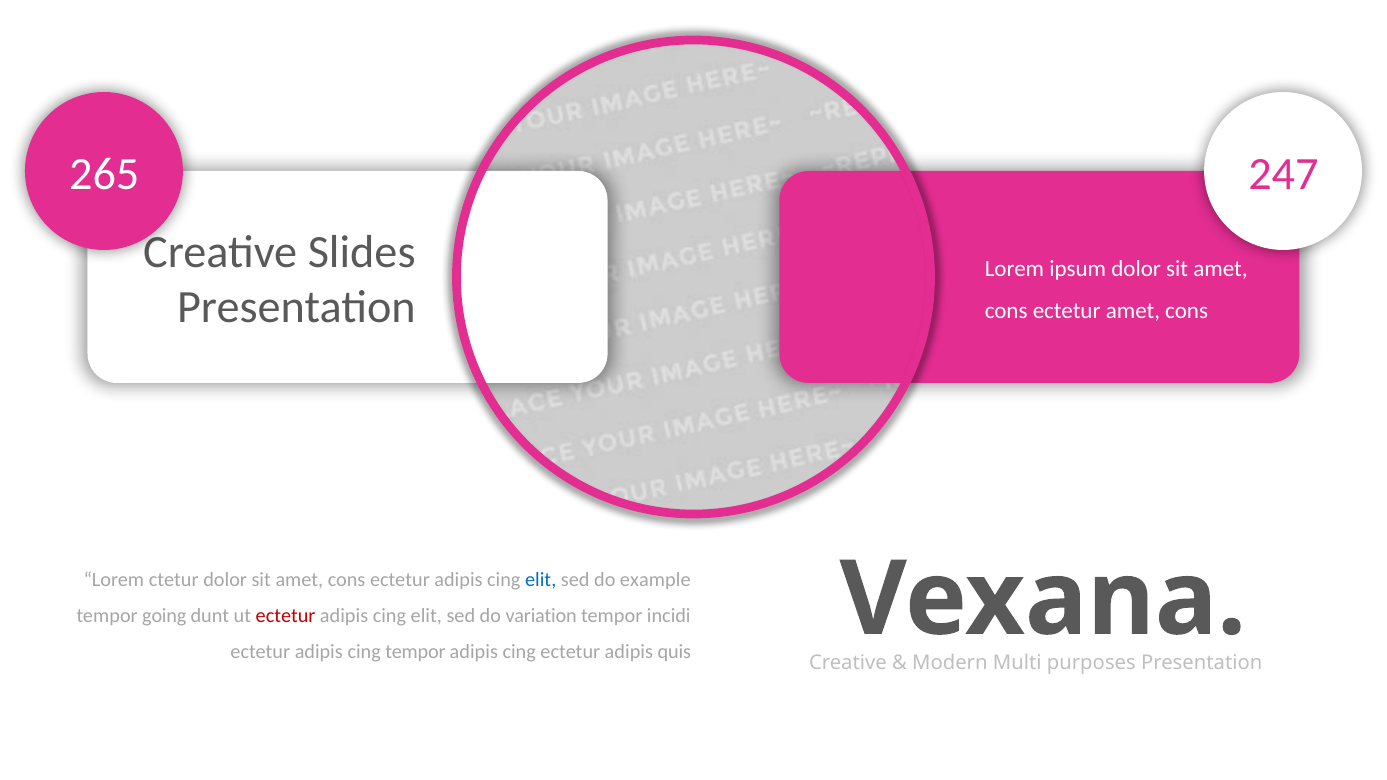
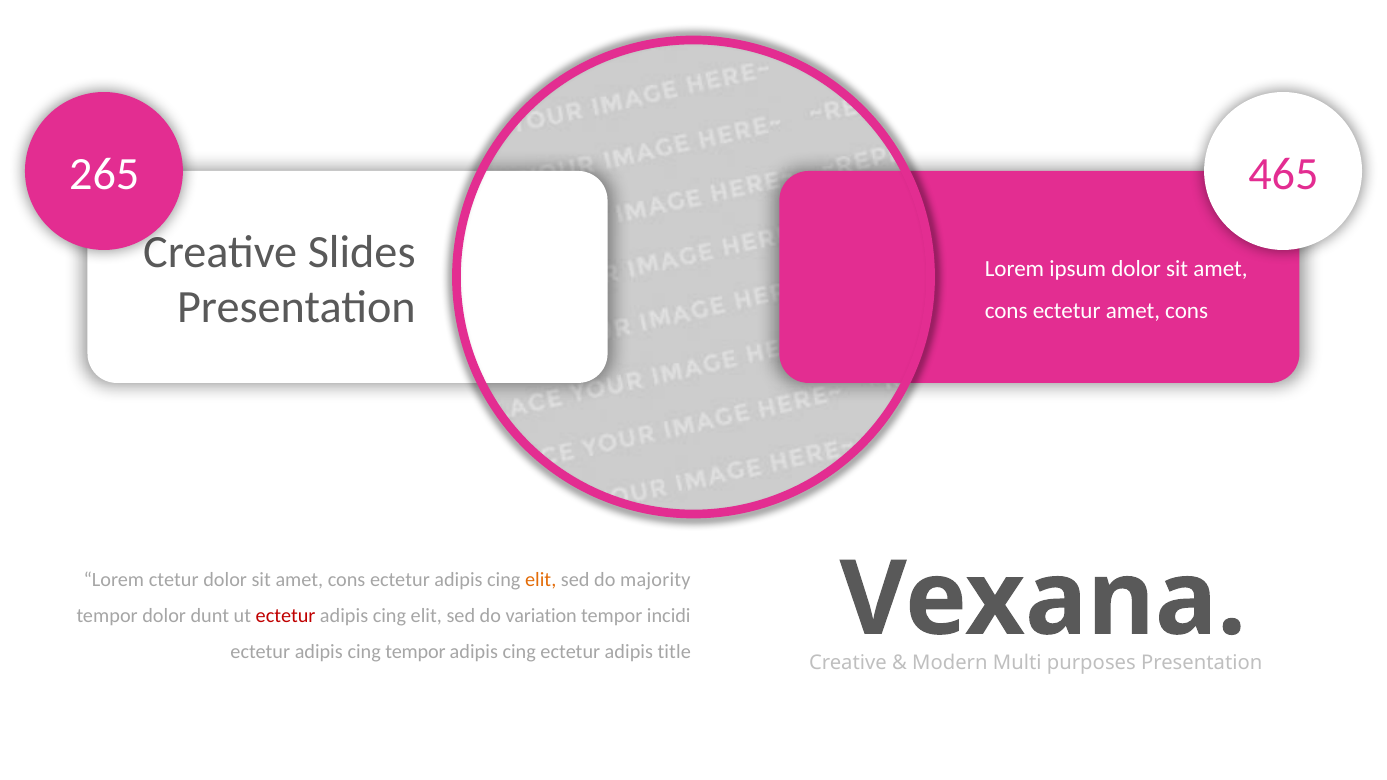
247: 247 -> 465 (1283, 174)
elit colour: blue -> orange (541, 580)
example: example -> majority (655, 580)
tempor going: going -> dolor (164, 616)
quis: quis -> title (674, 652)
